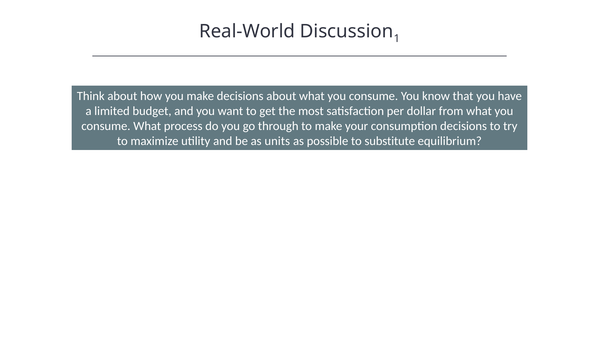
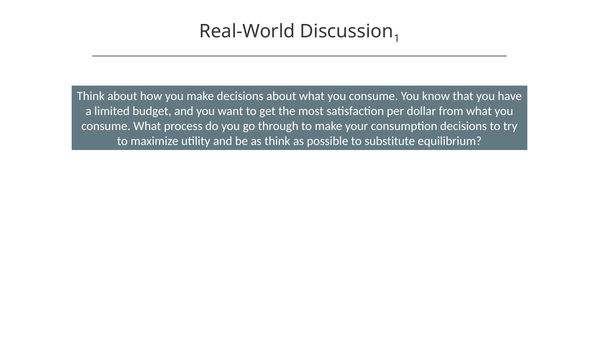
as units: units -> think (277, 141)
